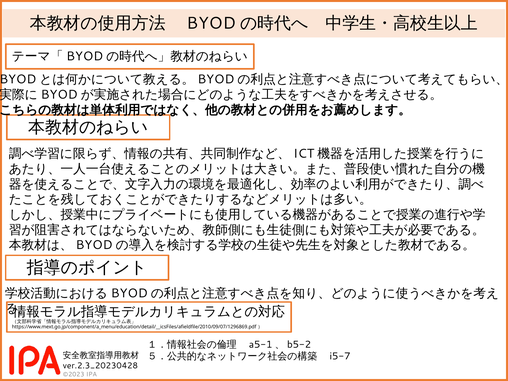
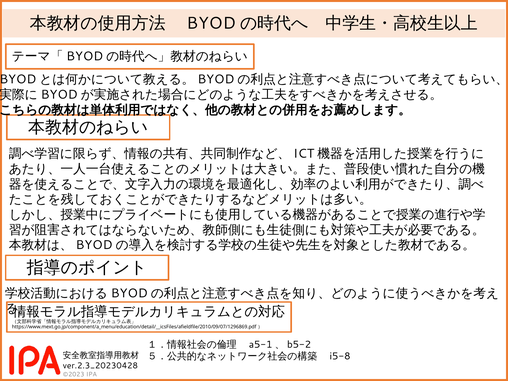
i5-7: i5-7 -> i5-8 (340, 356)
